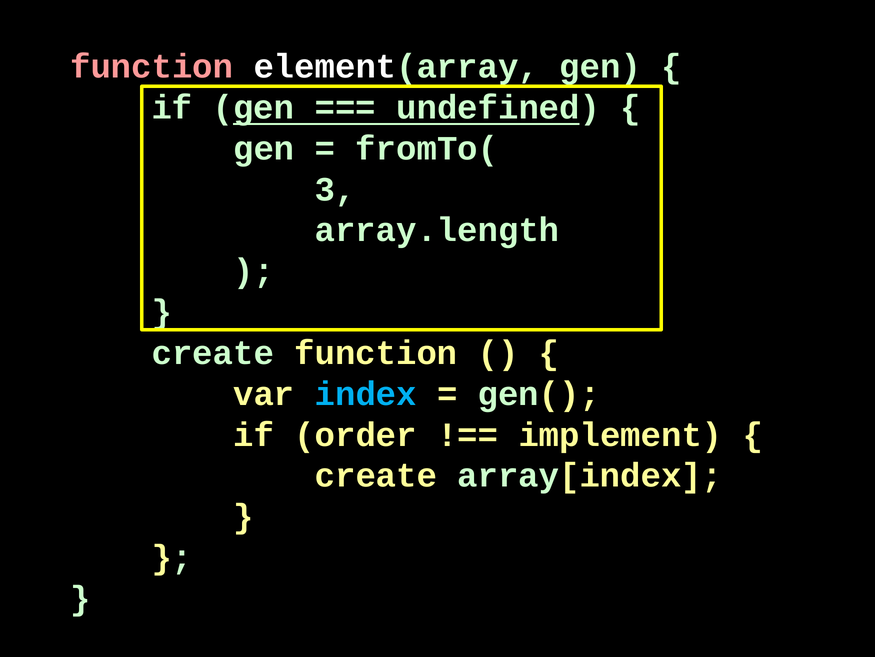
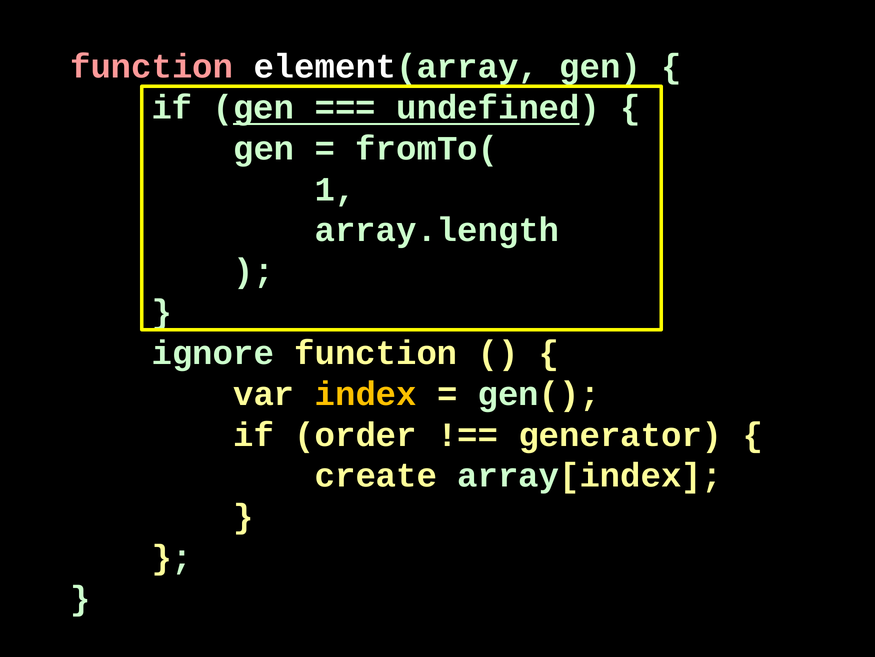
3: 3 -> 1 (335, 189)
create: create -> ignore (213, 353)
index colour: light blue -> yellow (366, 393)
implement: implement -> generator (620, 434)
